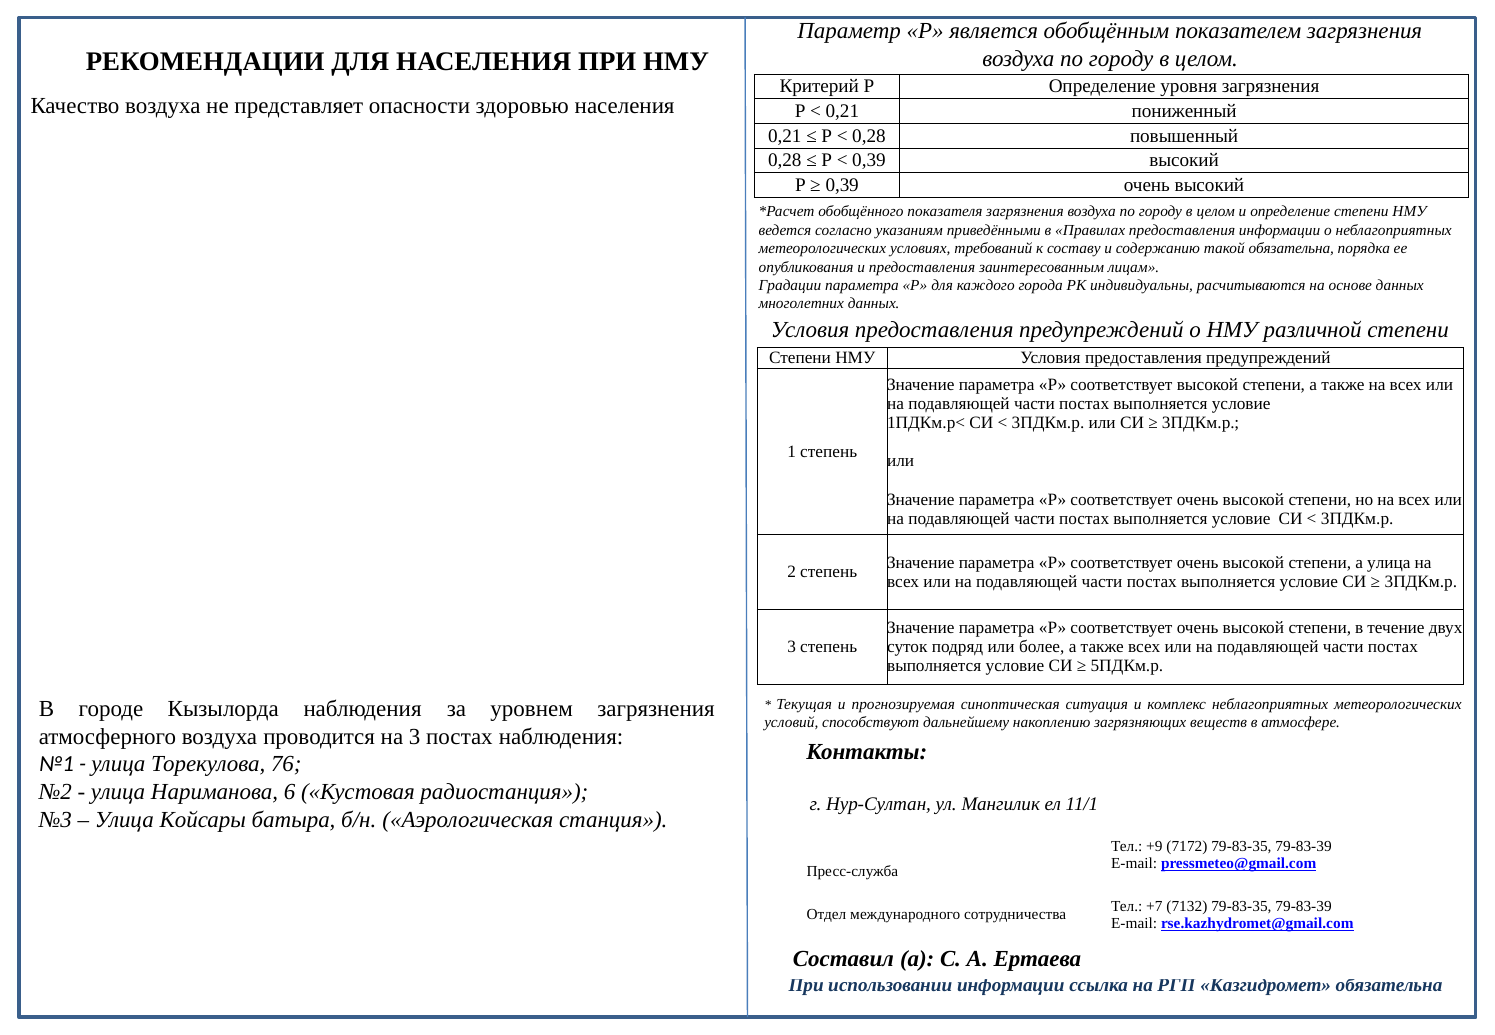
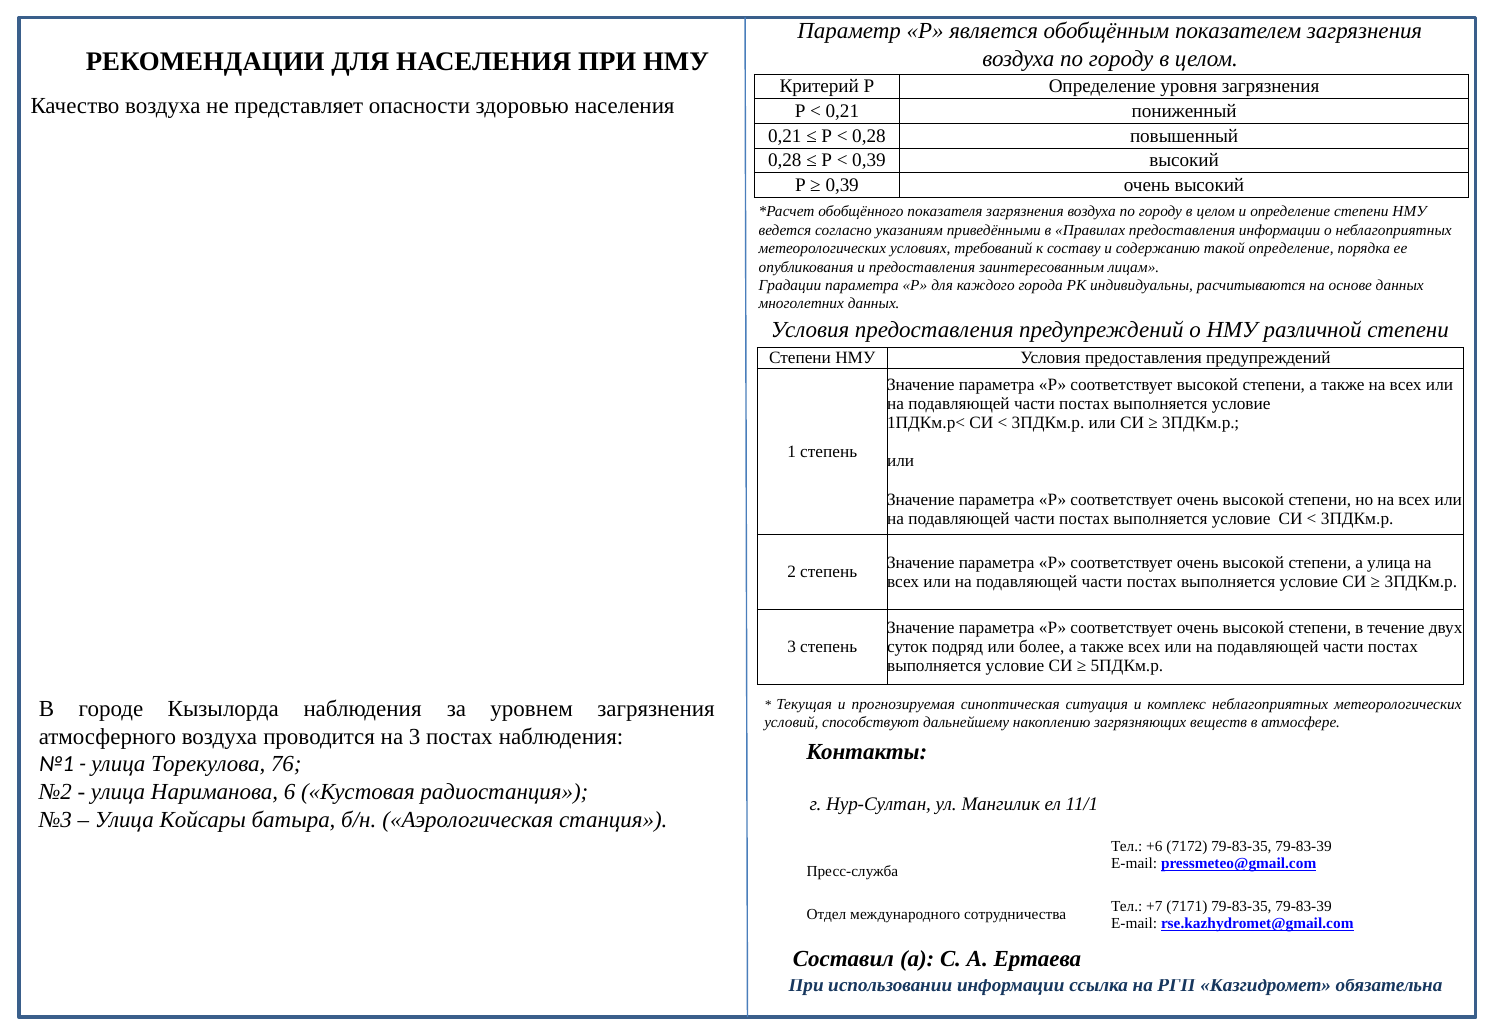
такой обязательна: обязательна -> определение (1291, 249)
+9: +9 -> +6 (1154, 846)
7132: 7132 -> 7171 (1187, 906)
